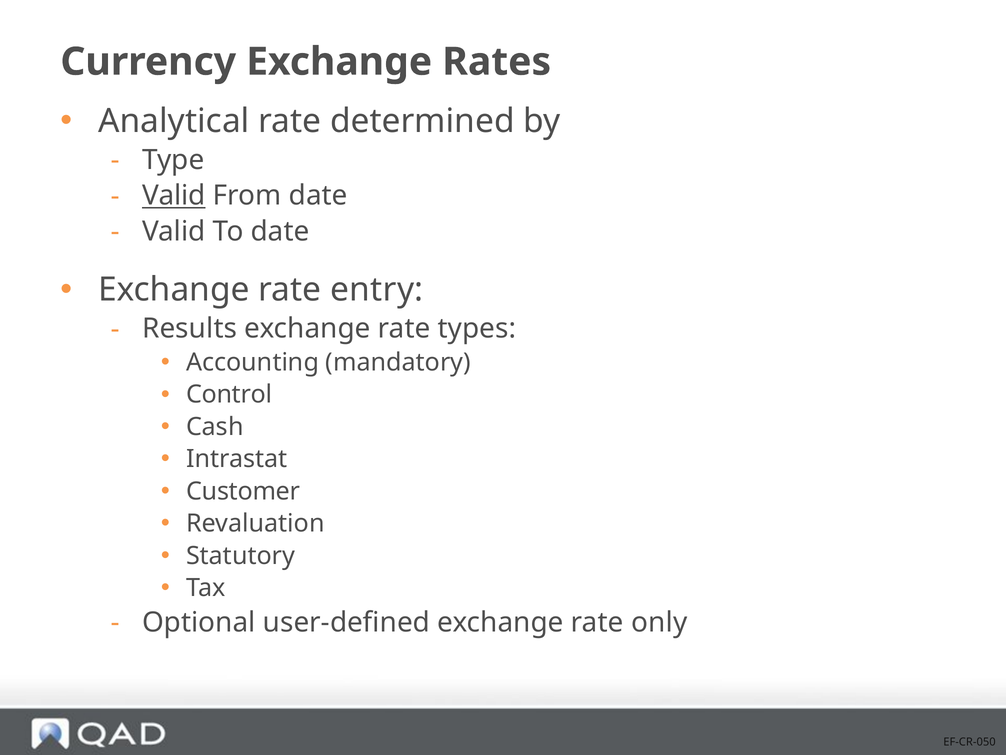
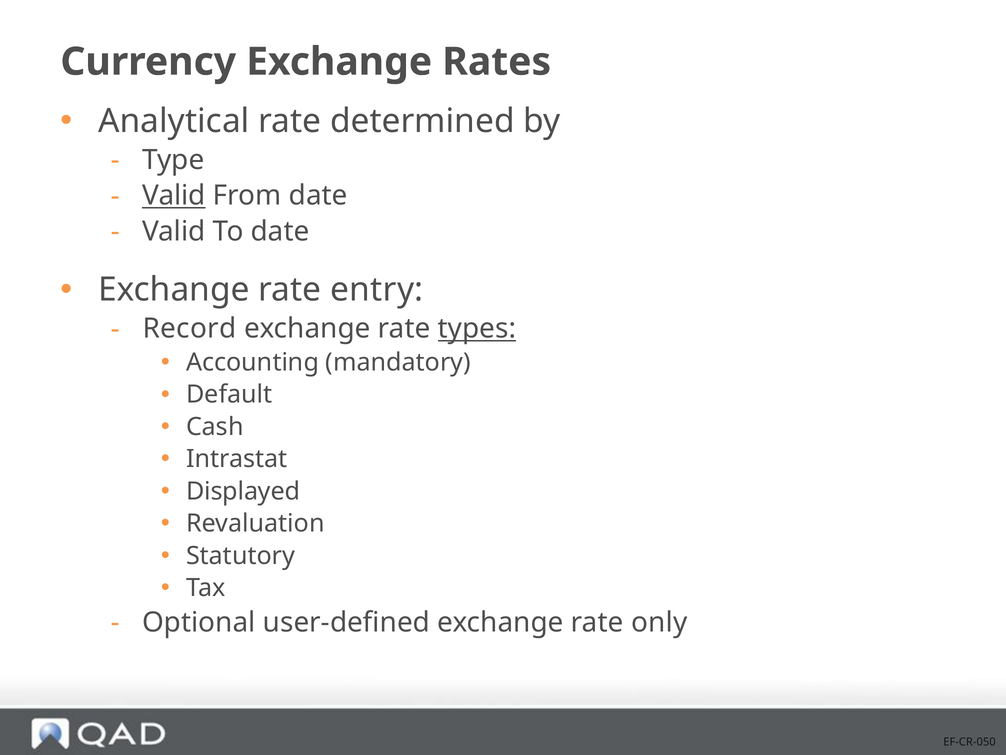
Results: Results -> Record (189, 328)
types underline: none -> present (477, 328)
Control: Control -> Default (229, 394)
Customer: Customer -> Displayed (243, 491)
